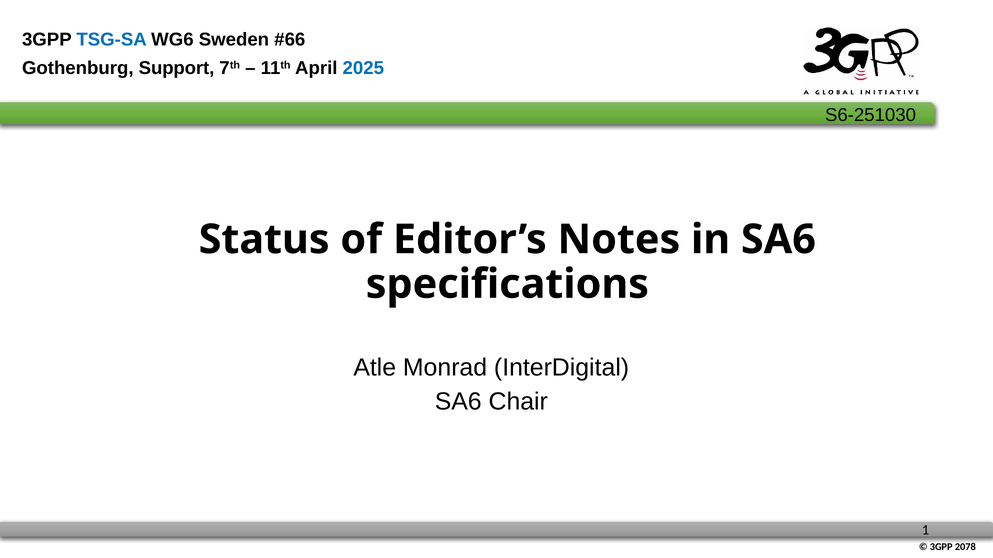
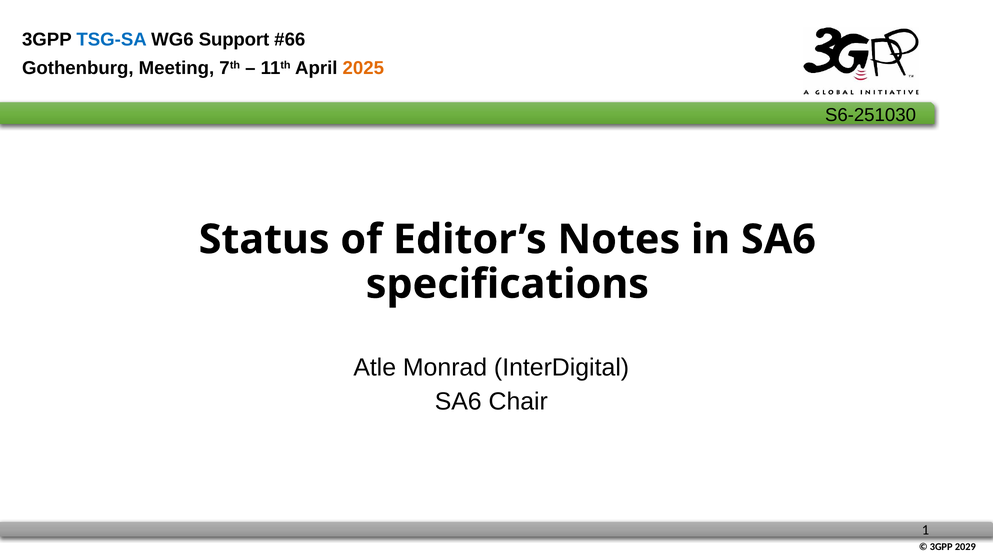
Sweden: Sweden -> Support (234, 39)
Support: Support -> Meeting (176, 68)
2025 colour: blue -> orange (363, 68)
2078: 2078 -> 2029 (965, 548)
